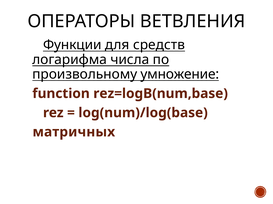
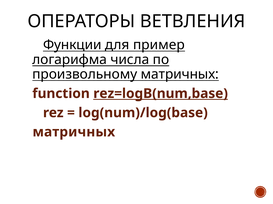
средств: средств -> пример (159, 45)
произвольному умножение: умножение -> матричных (180, 75)
rez=logB(num,base underline: none -> present (161, 94)
